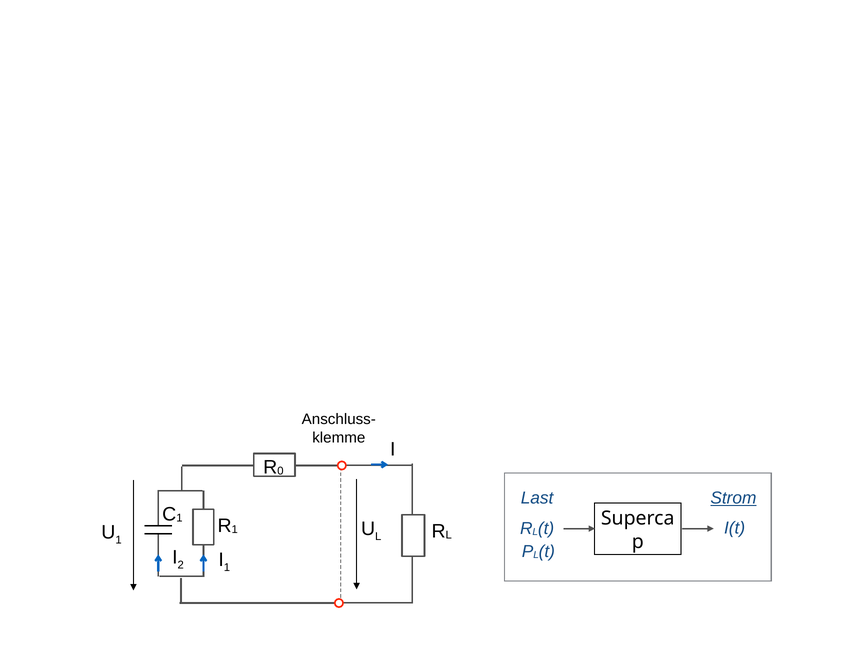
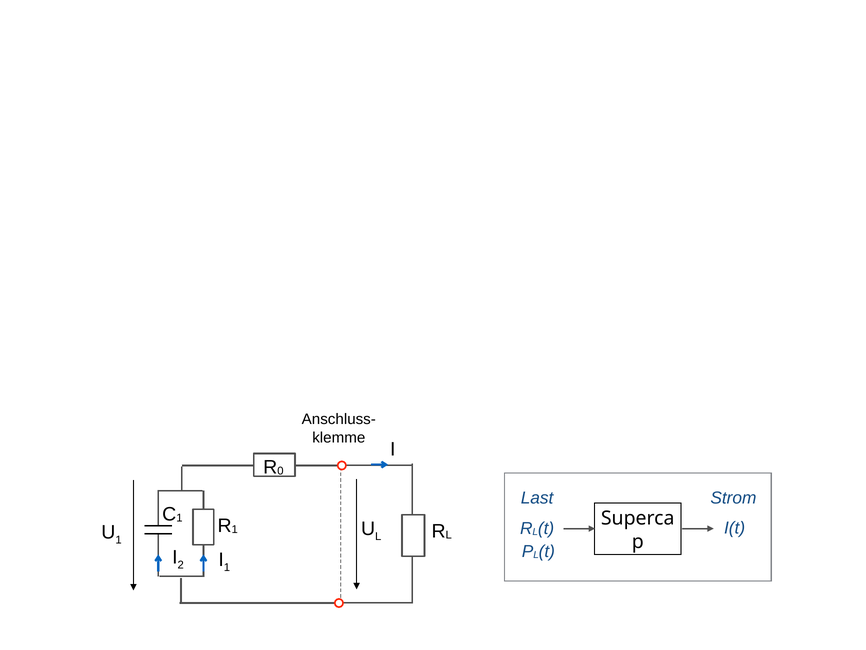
Strom underline: present -> none (733, 498)
